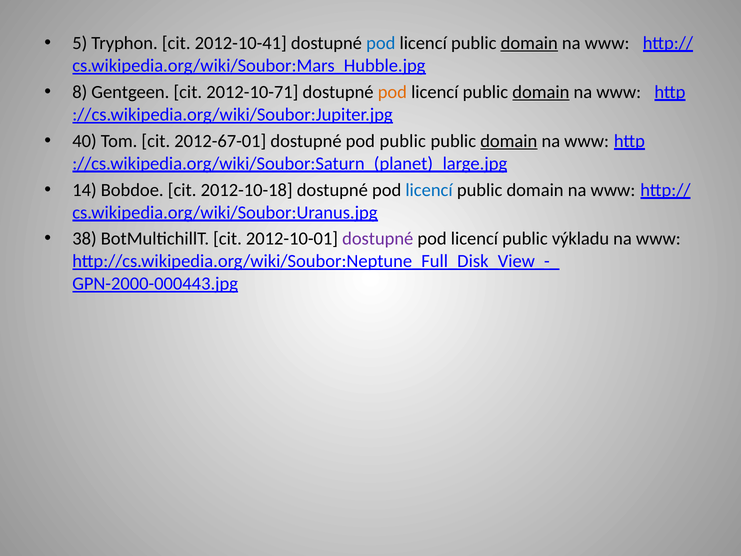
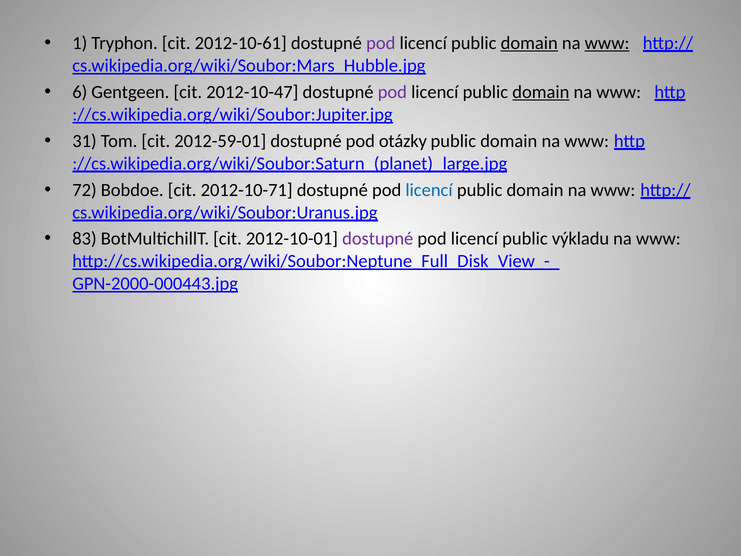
5: 5 -> 1 (80, 43)
2012-10-41: 2012-10-41 -> 2012-10-61 (241, 43)
pod colour: blue -> purple (381, 43)
www underline: none -> present (607, 43)
8: 8 -> 6 (80, 92)
2012-10-71: 2012-10-71 -> 2012-10-47 (252, 92)
pod colour: orange -> purple (392, 92)
40: 40 -> 31 (84, 141)
2012-67-01: 2012-67-01 -> 2012-59-01 (220, 141)
pod public: public -> otázky (403, 141)
domain underline: present -> none (509, 141)
14: 14 -> 72 (84, 190)
2012-10-18: 2012-10-18 -> 2012-10-71 (247, 190)
38: 38 -> 83 (84, 239)
